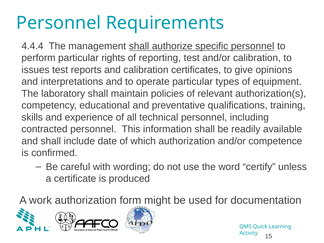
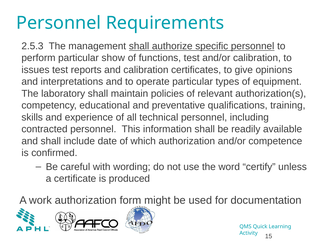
4.4.4: 4.4.4 -> 2.5.3 (32, 46)
rights: rights -> show (113, 58)
reporting: reporting -> functions (160, 58)
